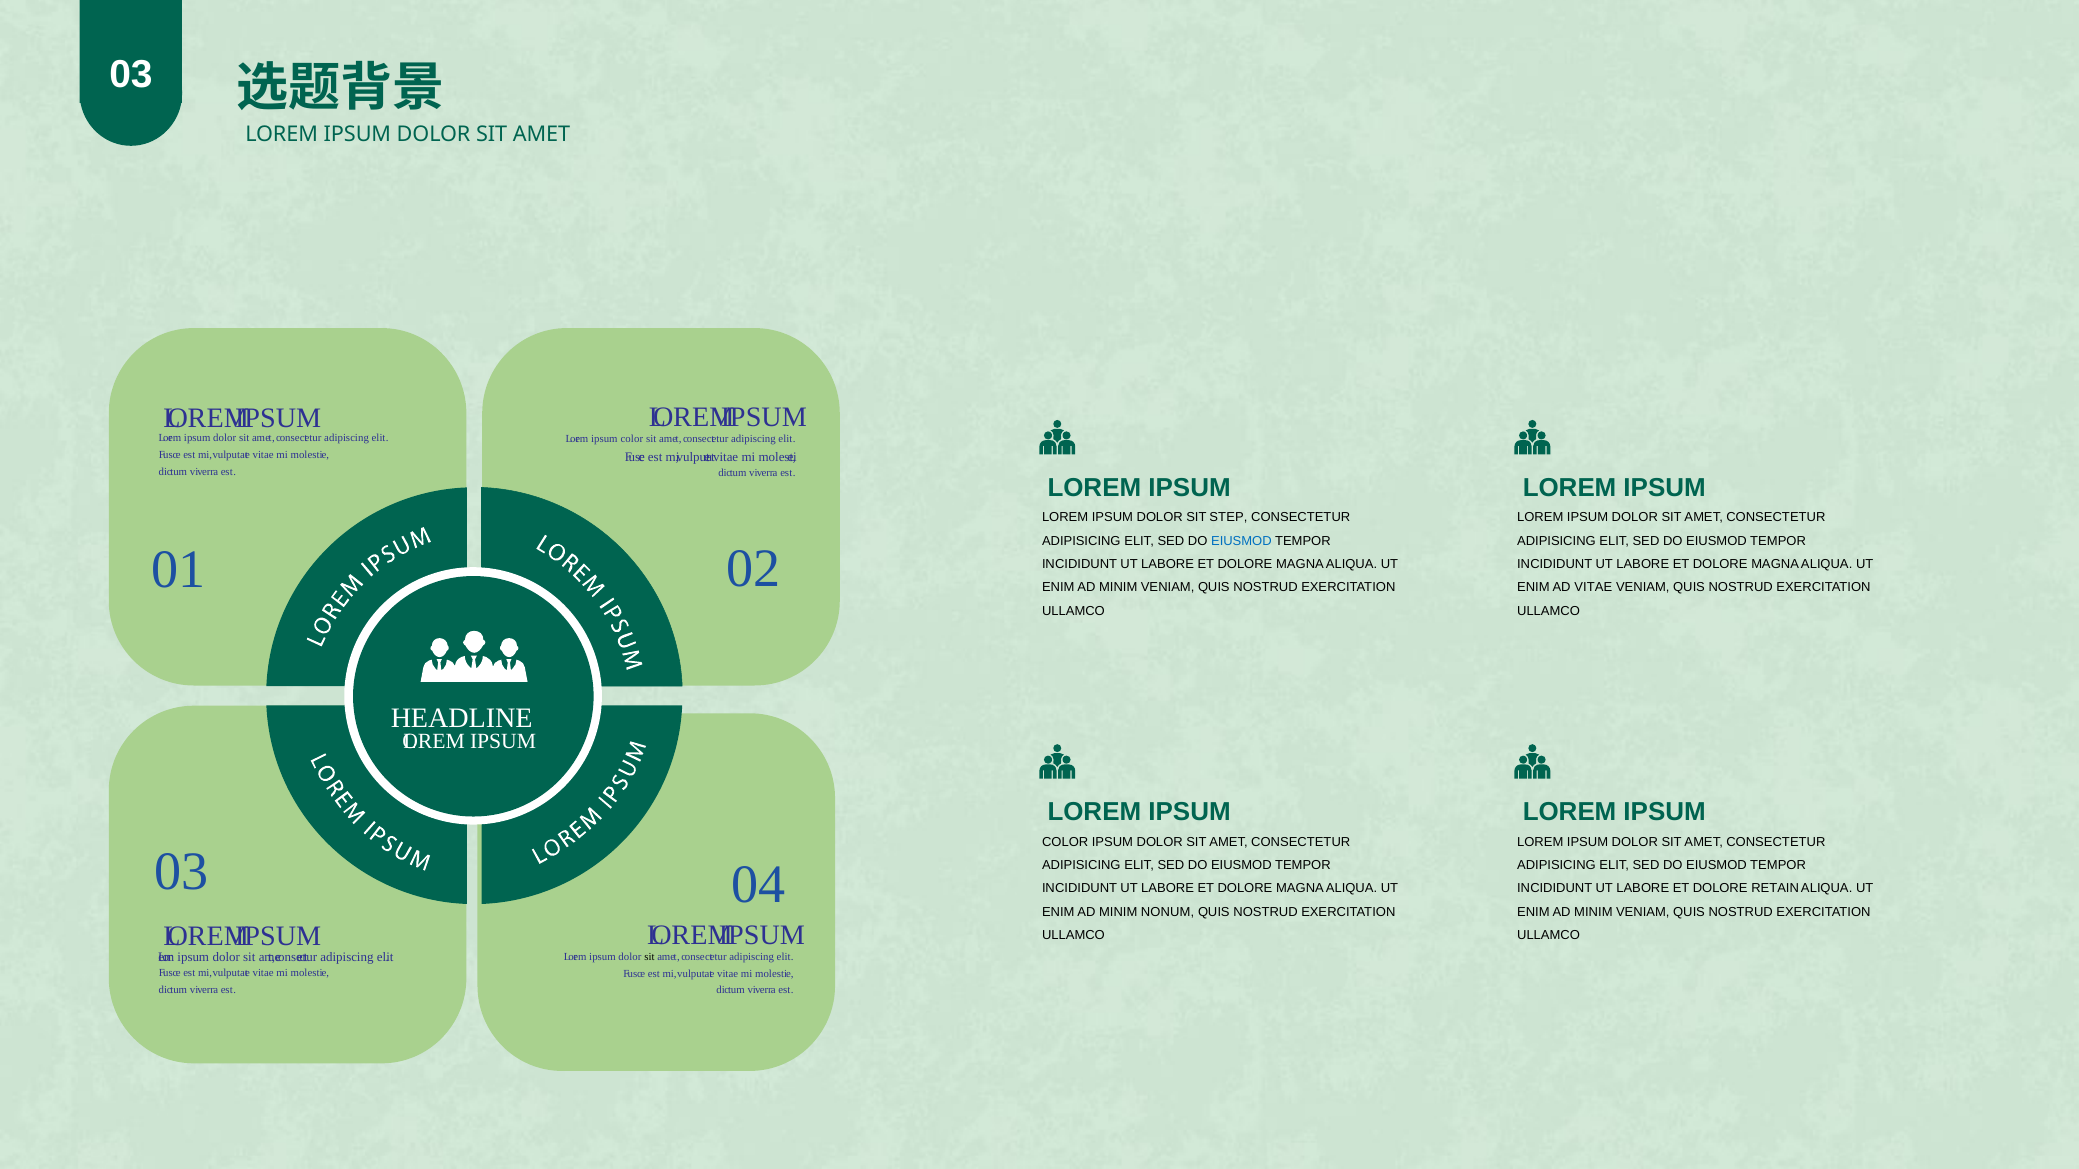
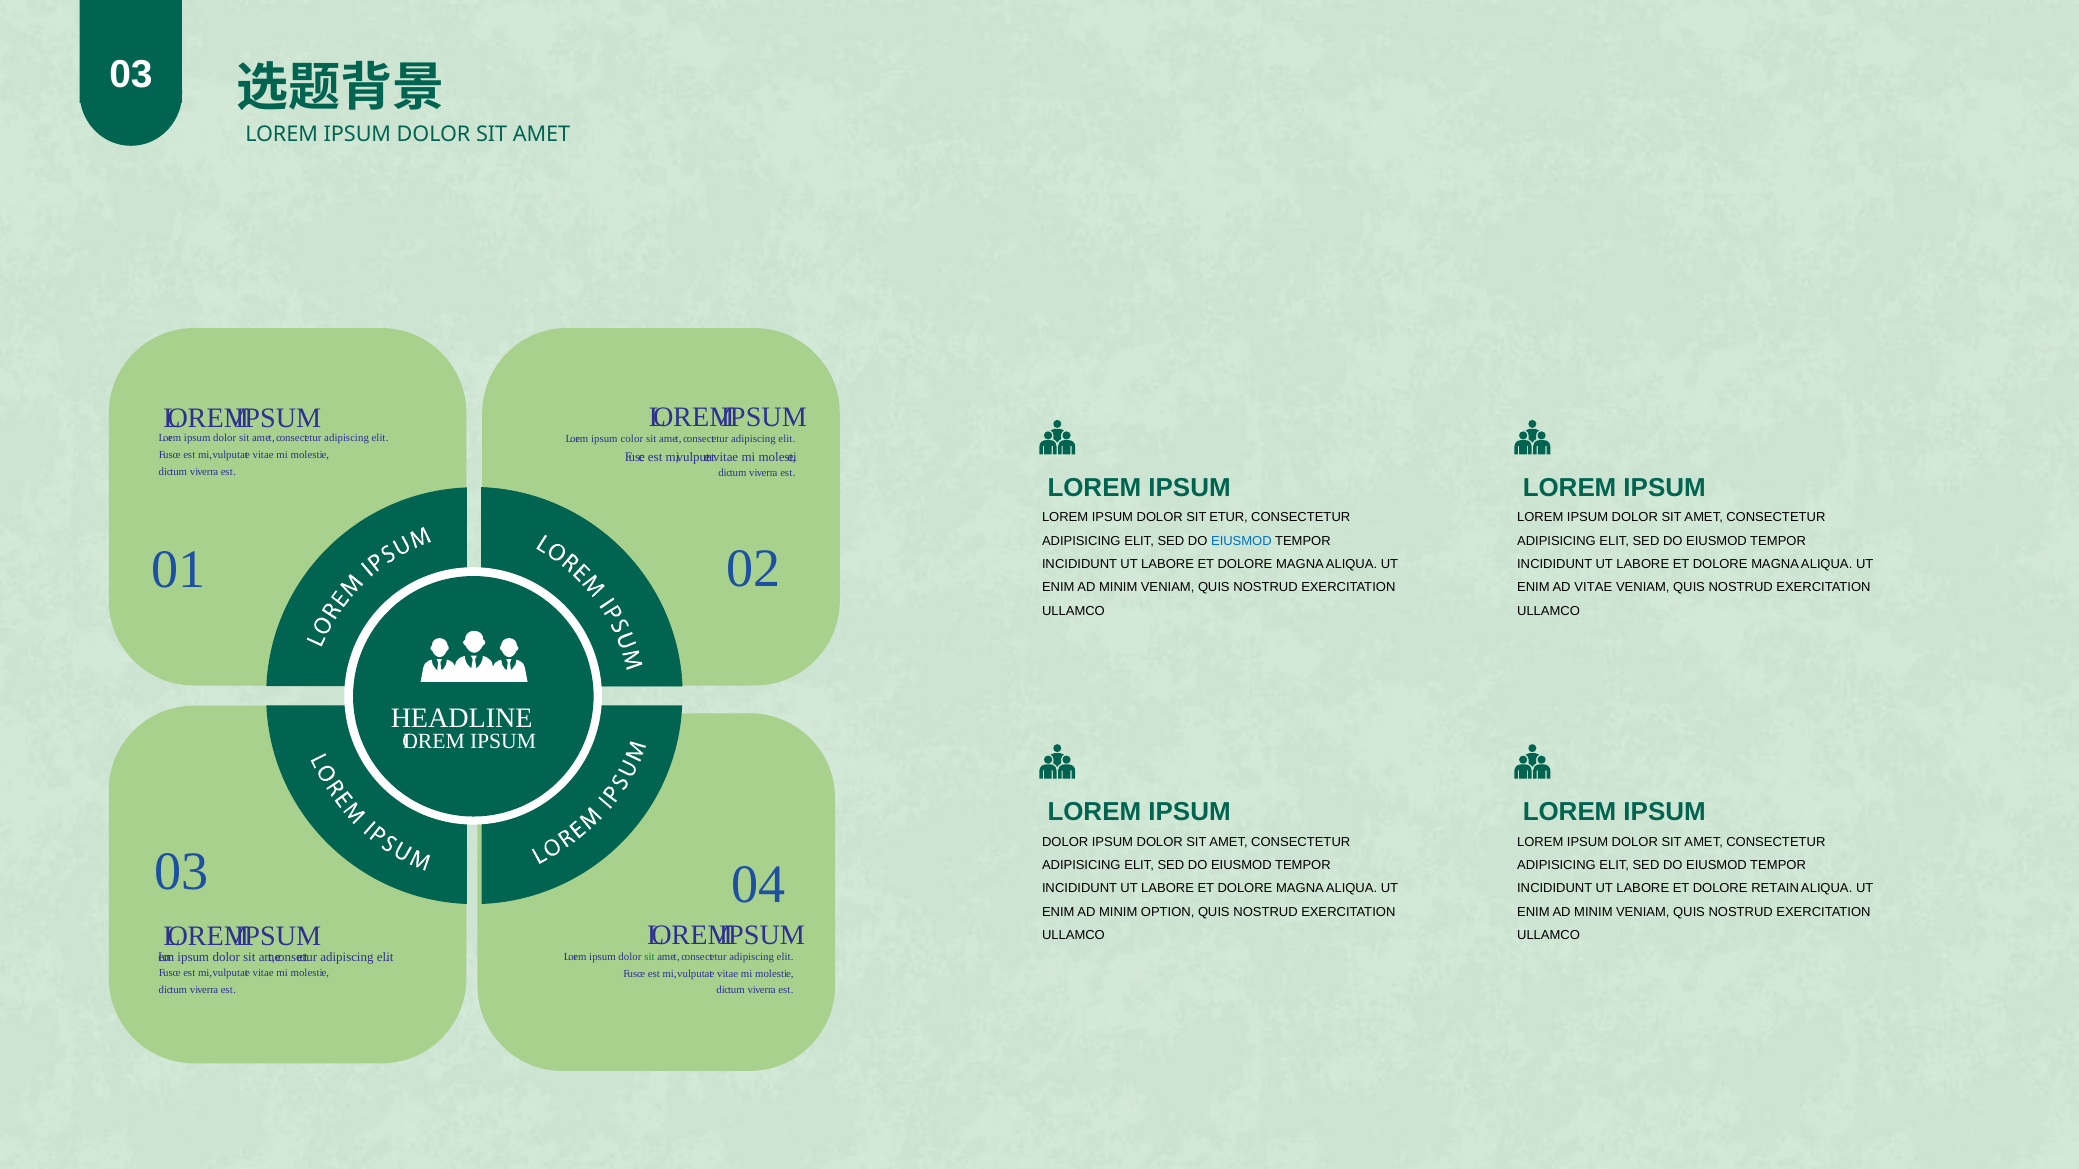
SIT STEP: STEP -> ETUR (1229, 518)
COLOR: COLOR -> DOLOR (1065, 842)
NONUM: NONUM -> OPTION (1168, 912)
sit colour: black -> green (649, 957)
